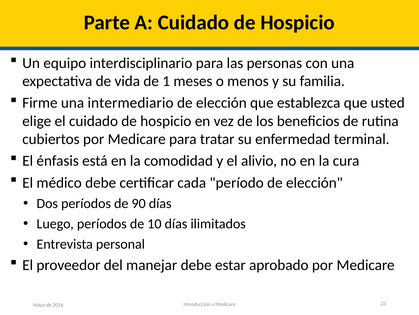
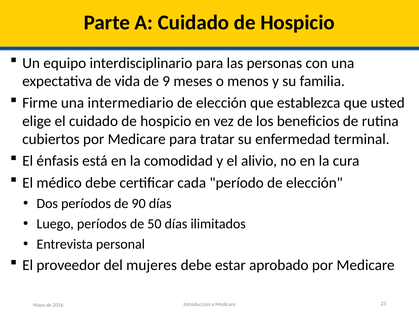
1: 1 -> 9 (166, 81)
10: 10 -> 50 (154, 223)
manejar: manejar -> mujeres (152, 265)
